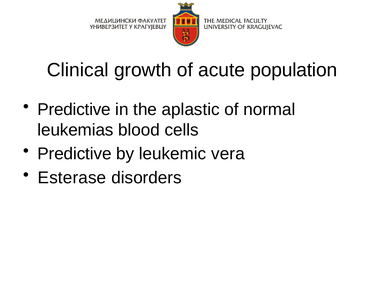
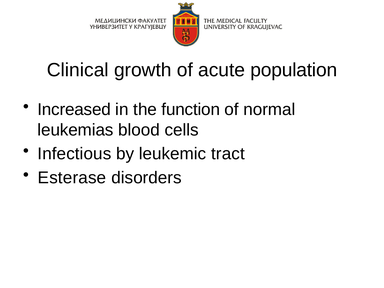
Predictive: Predictive -> Increased (74, 109)
aplastic: aplastic -> function (191, 109)
Predictive: Predictive -> Infectious (74, 154)
vera: vera -> tract (228, 154)
